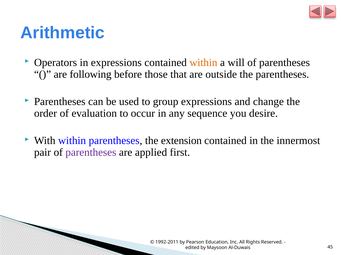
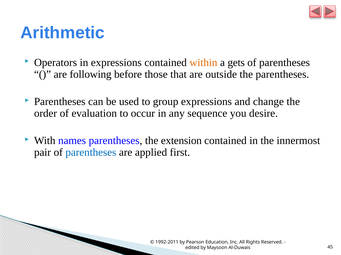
will: will -> gets (236, 63)
With within: within -> names (72, 141)
parentheses colour: purple -> blue (91, 153)
